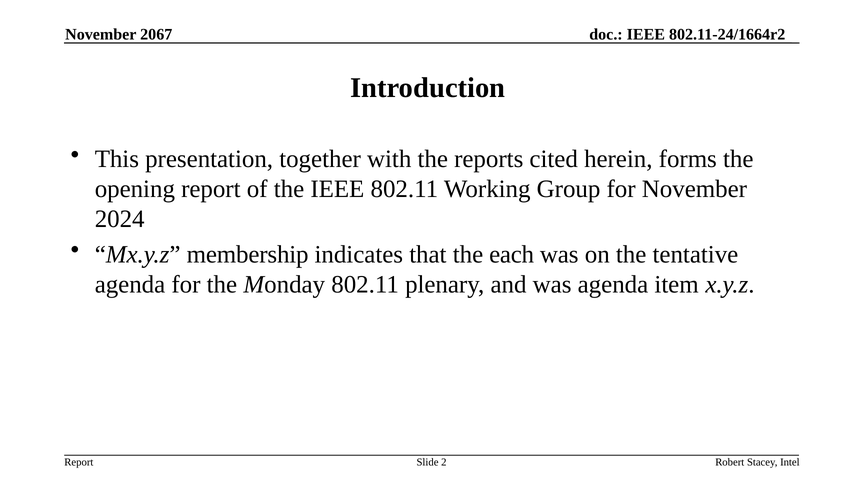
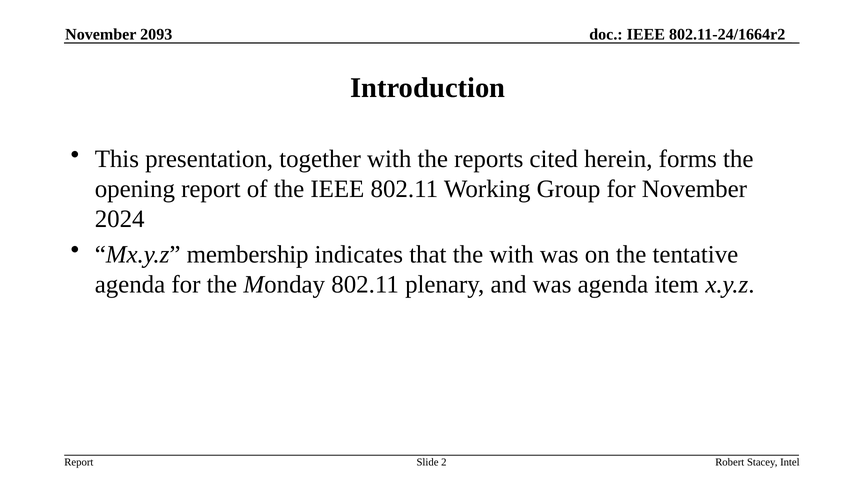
2067: 2067 -> 2093 (156, 34)
the each: each -> with (512, 254)
